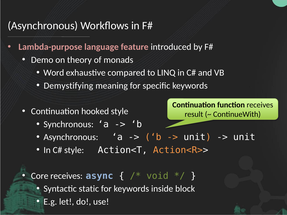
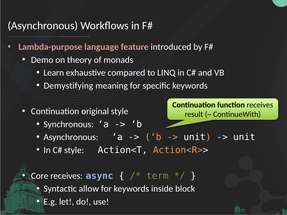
Word: Word -> Learn (54, 73)
hooked: hooked -> original (95, 112)
void: void -> term (157, 176)
static: static -> allow (89, 189)
